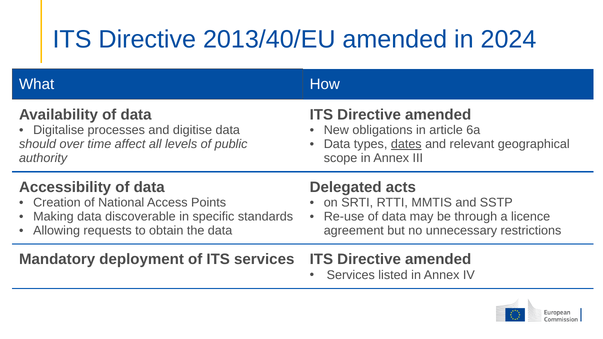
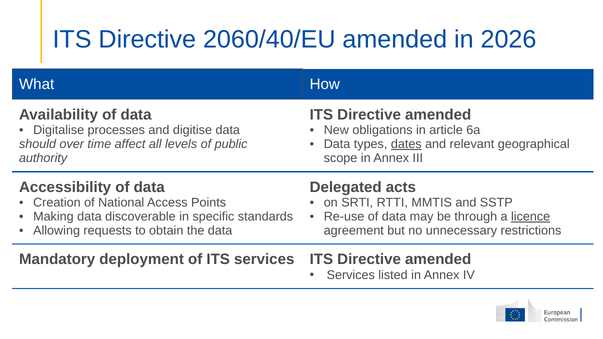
2013/40/EU: 2013/40/EU -> 2060/40/EU (269, 40)
2024: 2024 -> 2026 (508, 40)
licence underline: none -> present (531, 217)
